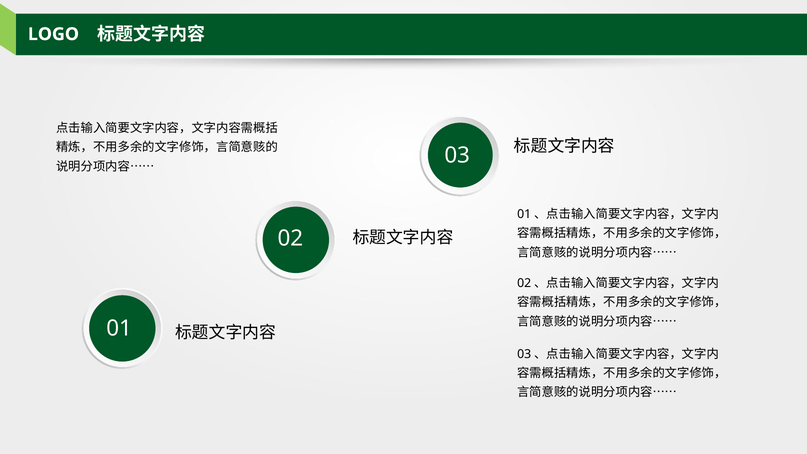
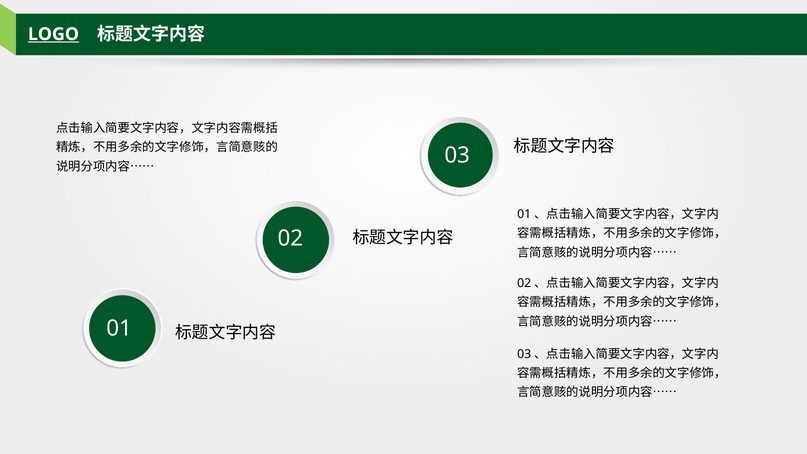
LOGO underline: none -> present (53, 34)
